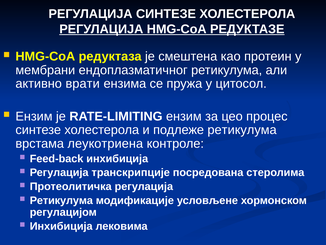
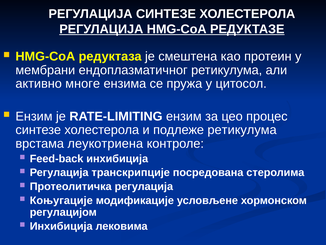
врати: врати -> многе (83, 84)
Ретикулума: Ретикулума -> Коњугације (61, 200)
